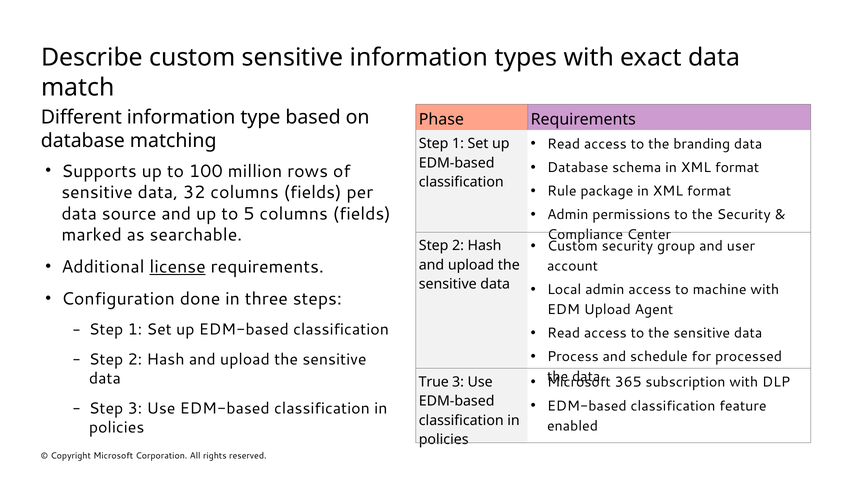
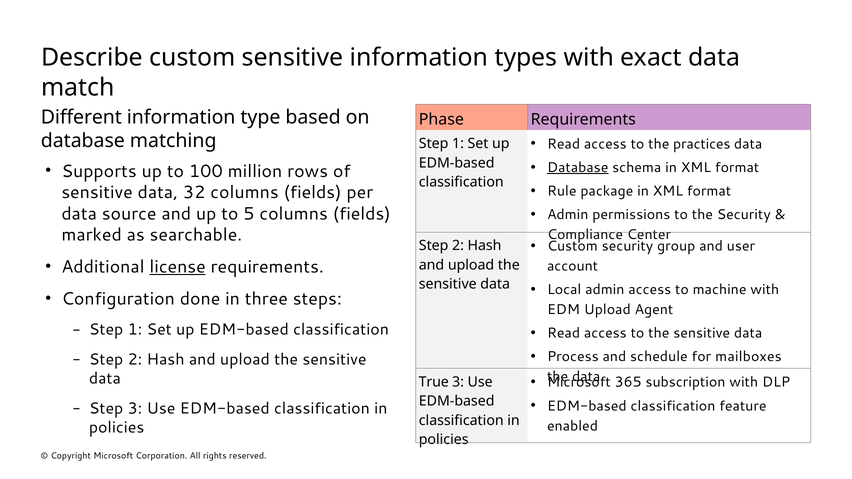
branding: branding -> practices (702, 144)
Database underline: none -> present (578, 168)
processed: processed -> mailboxes (749, 357)
